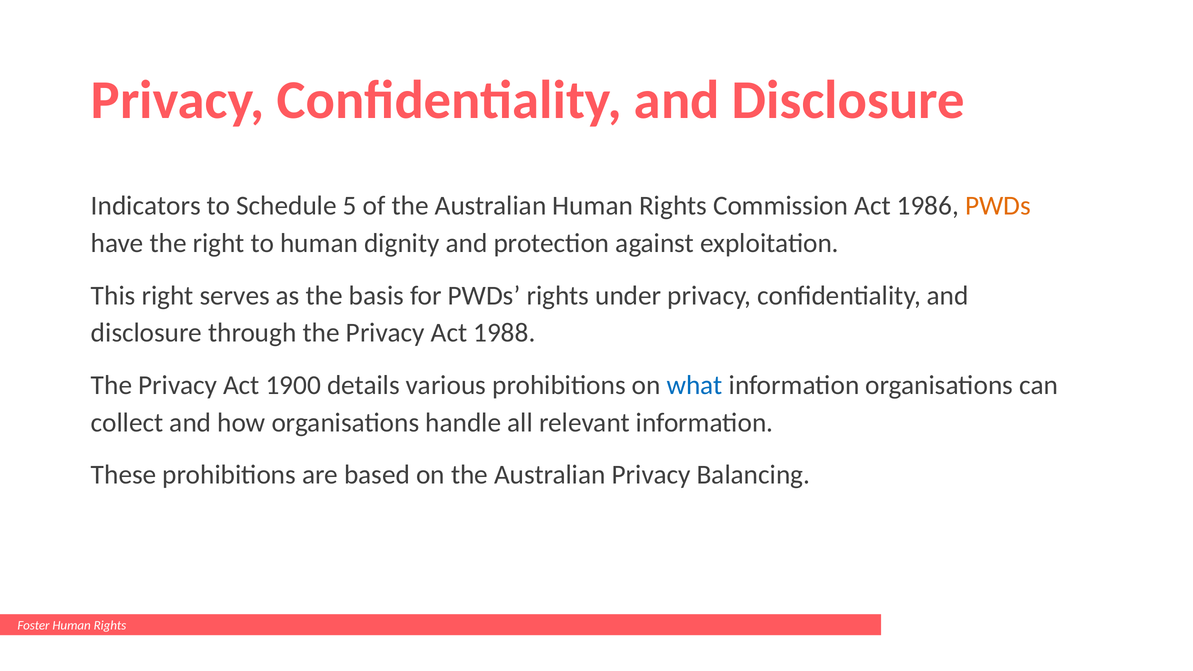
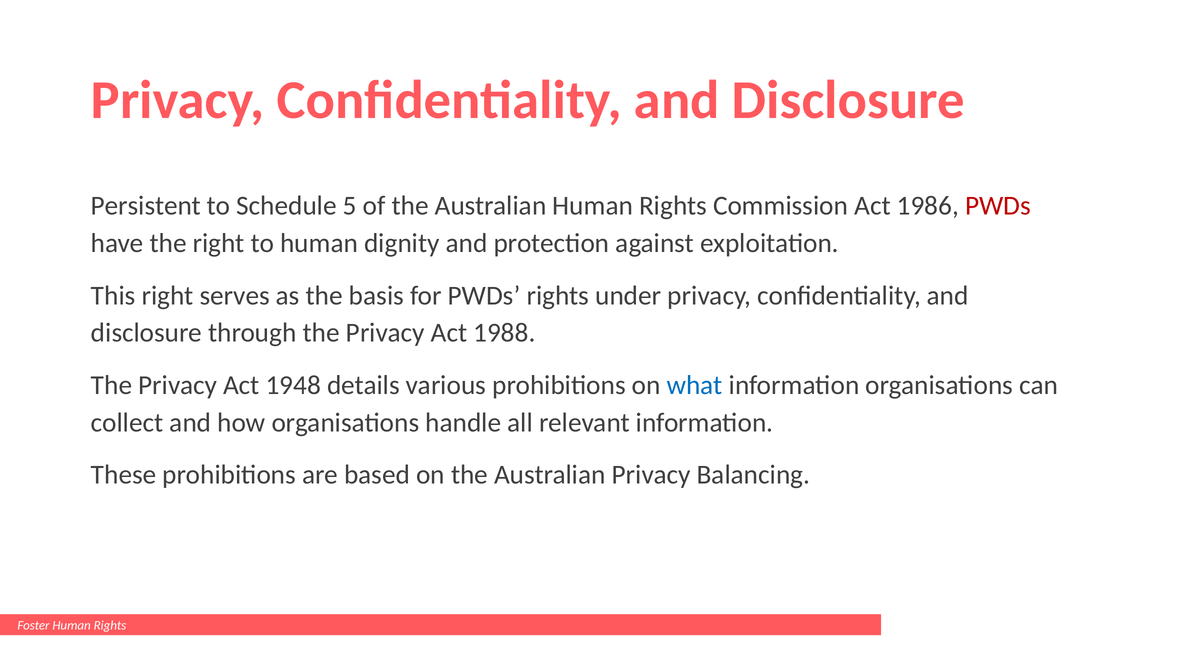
Indicators: Indicators -> Persistent (146, 206)
PWDs colour: orange -> red (998, 206)
1900: 1900 -> 1948 (293, 385)
